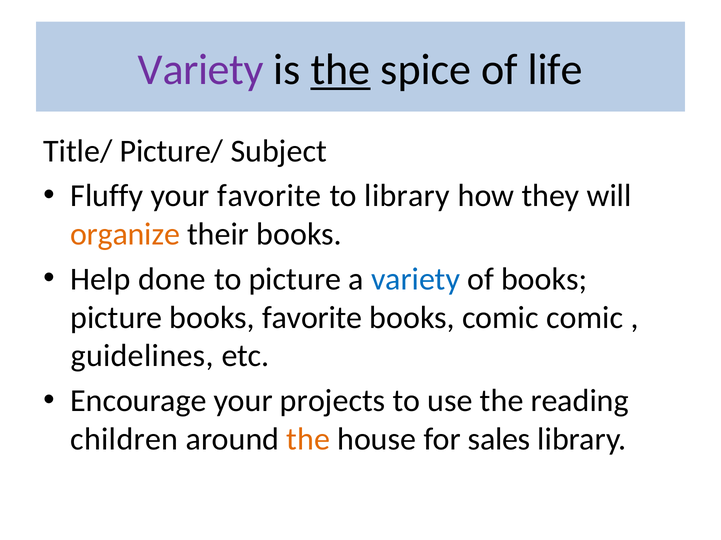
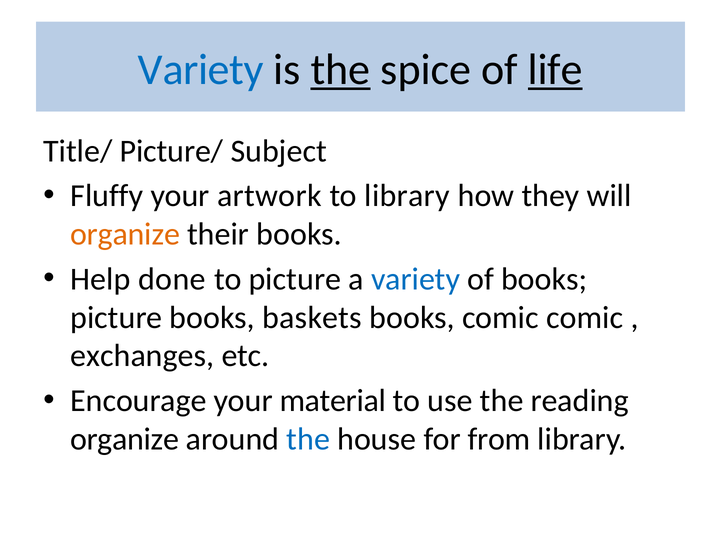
Variety colour: purple -> blue (201, 70)
life underline: none -> present (555, 70)
your favorite: favorite -> artwork (269, 196)
books favorite: favorite -> baskets (312, 318)
guidelines: guidelines -> exchanges (142, 356)
projects: projects -> material (333, 401)
children: children -> organize (125, 440)
the colour: orange -> blue (308, 440)
sales: sales -> from (499, 440)
